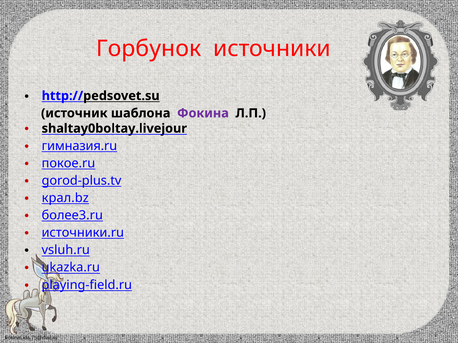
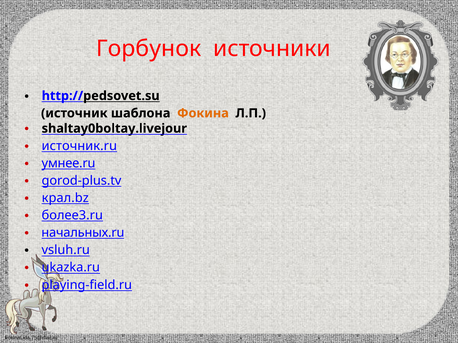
Фокина colour: purple -> orange (203, 113)
гимназия.ru: гимназия.ru -> источник.ru (79, 146)
покое.ru: покое.ru -> умнее.ru (69, 163)
источники.ru: источники.ru -> начальных.ru (83, 233)
